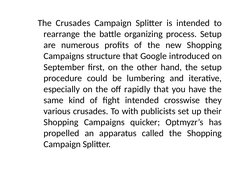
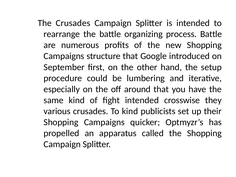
process Setup: Setup -> Battle (211, 34)
rapidly: rapidly -> around (137, 89)
To with: with -> kind (130, 111)
